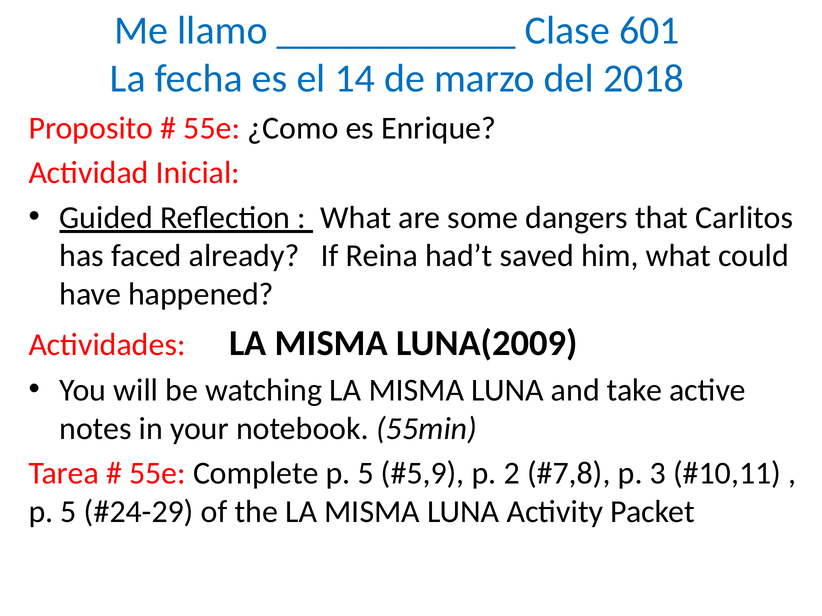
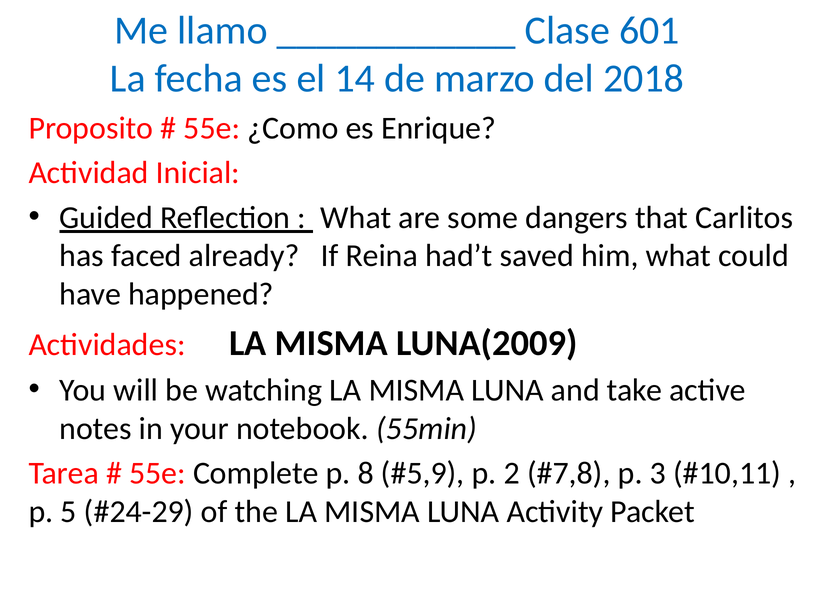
Complete p 5: 5 -> 8 (366, 474)
